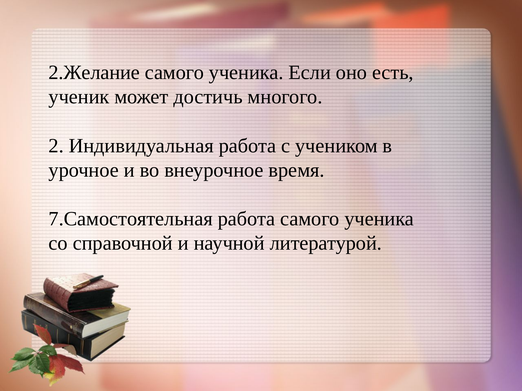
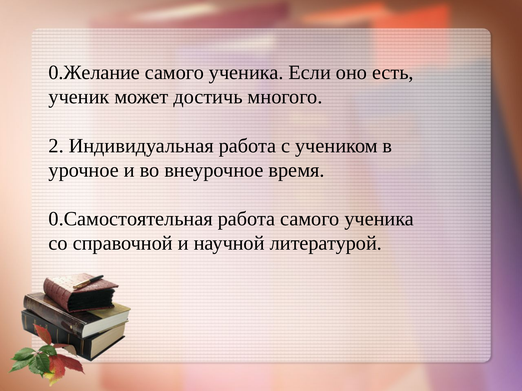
2.Желание: 2.Желание -> 0.Желание (94, 73)
7.Самостоятельная: 7.Самостоятельная -> 0.Самостоятельная (131, 219)
